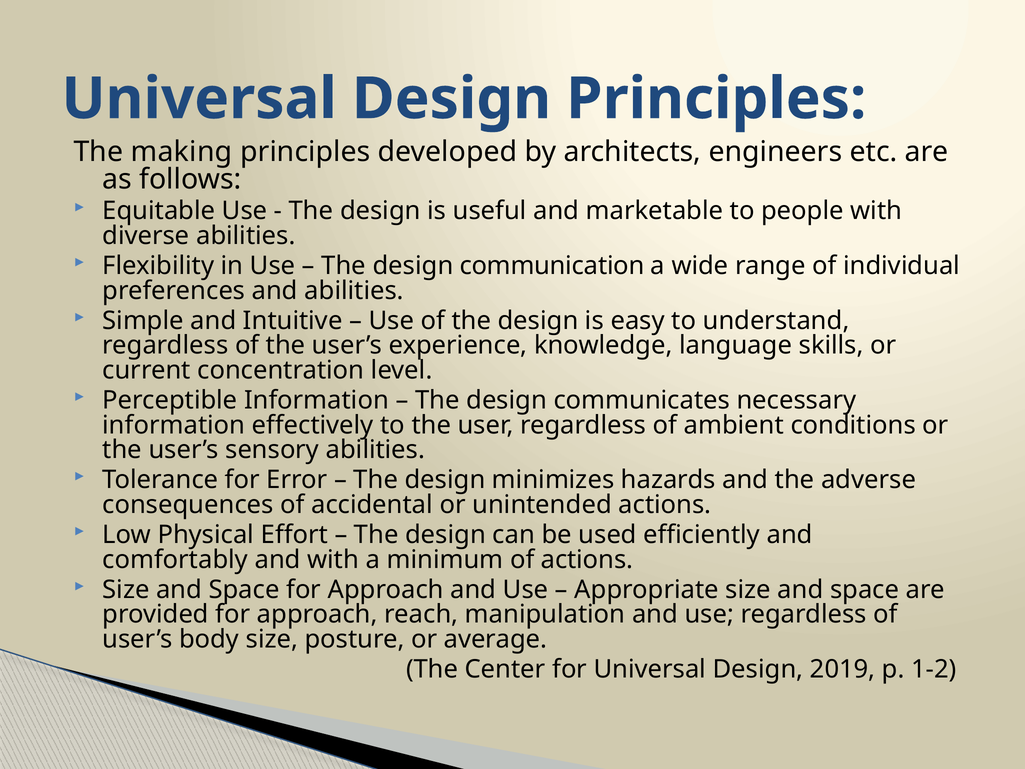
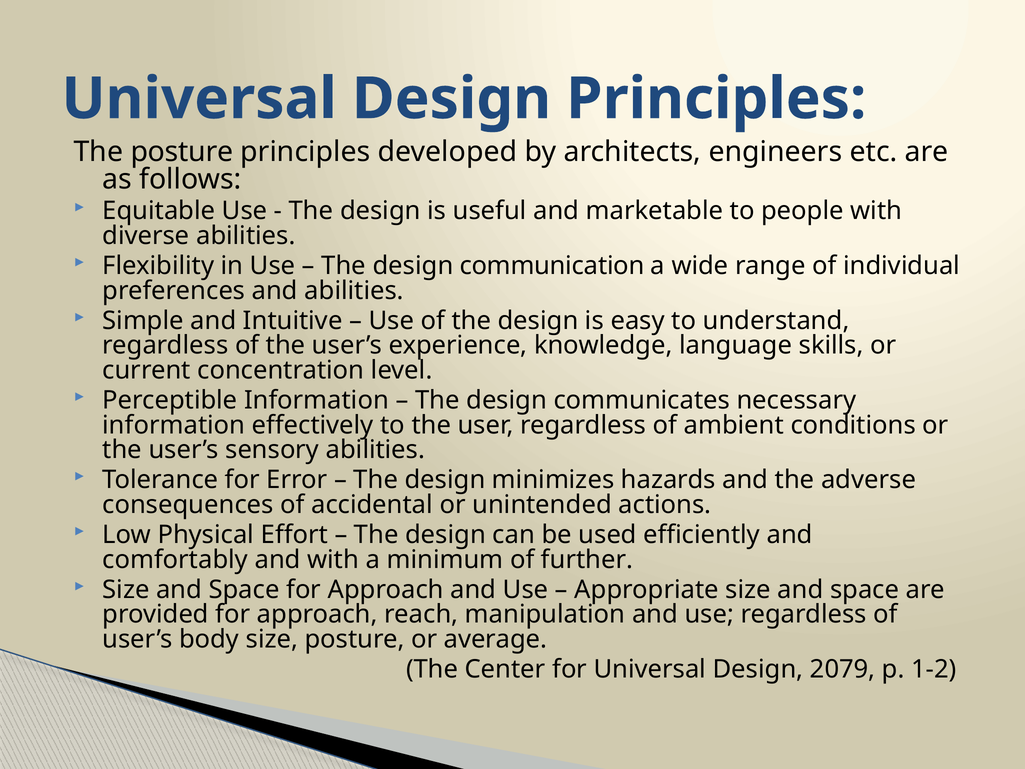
The making: making -> posture (182, 152)
of actions: actions -> further (587, 559)
2019: 2019 -> 2079 (843, 669)
